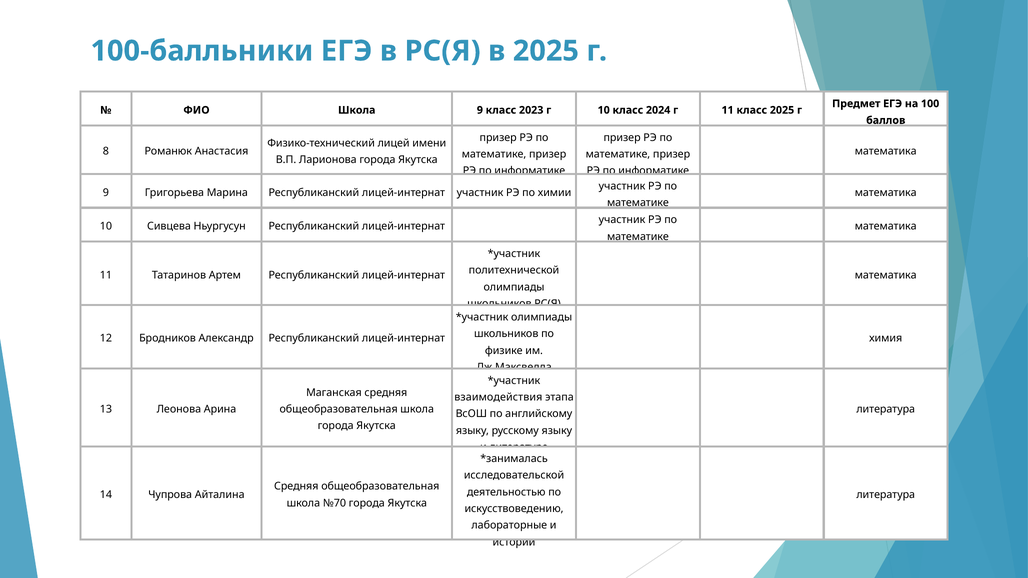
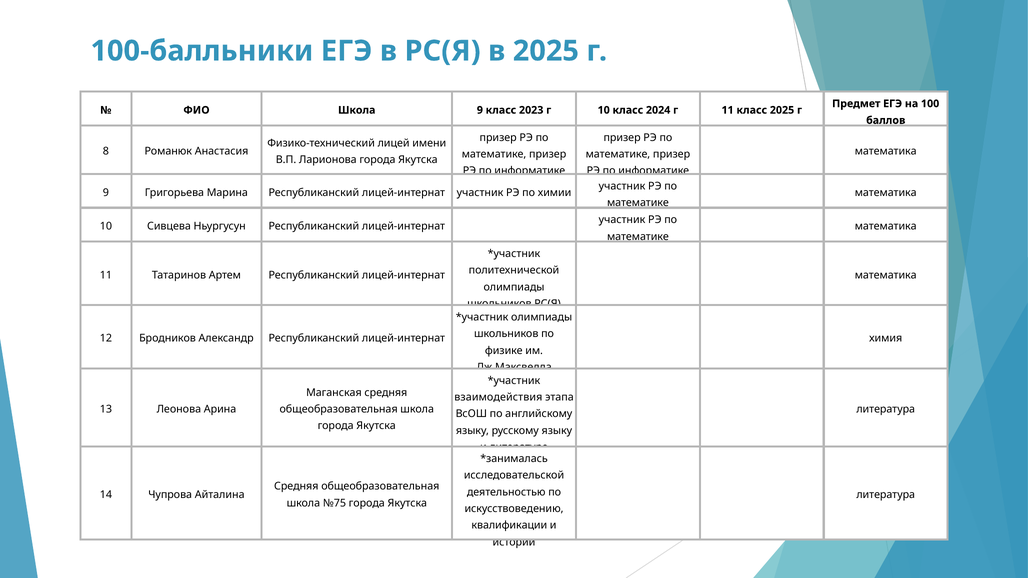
№70: №70 -> №75 (334, 503)
лабораторные: лабораторные -> квалификации (509, 526)
